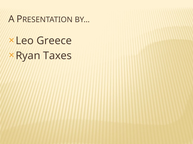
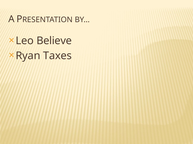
Greece: Greece -> Believe (54, 41)
